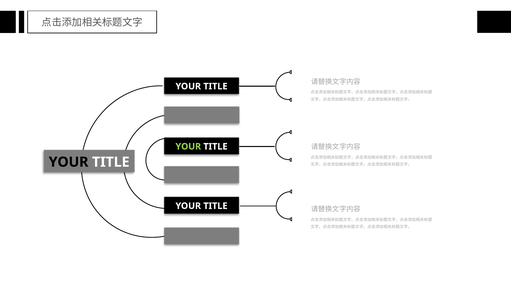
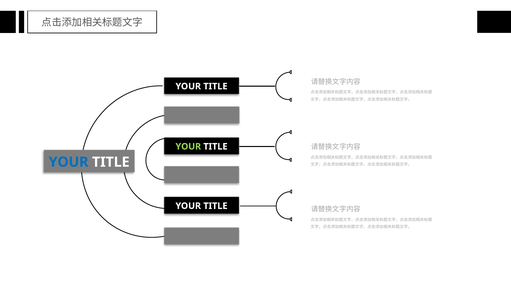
YOUR colour: black -> blue (69, 162)
